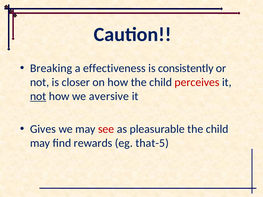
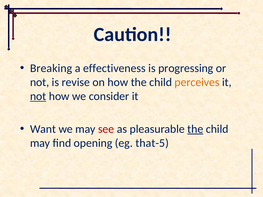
consistently: consistently -> progressing (186, 68)
closer: closer -> revise (76, 82)
perceives colour: red -> orange (197, 82)
aversive: aversive -> consider (109, 96)
Gives: Gives -> Want (43, 129)
the underline: none -> present (195, 129)
rewards: rewards -> opening (93, 143)
